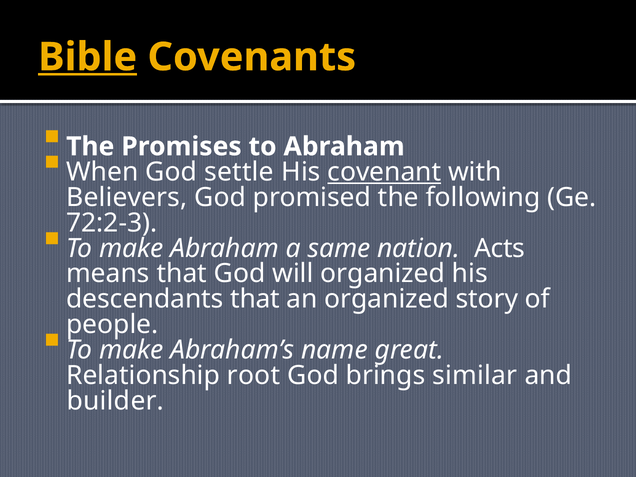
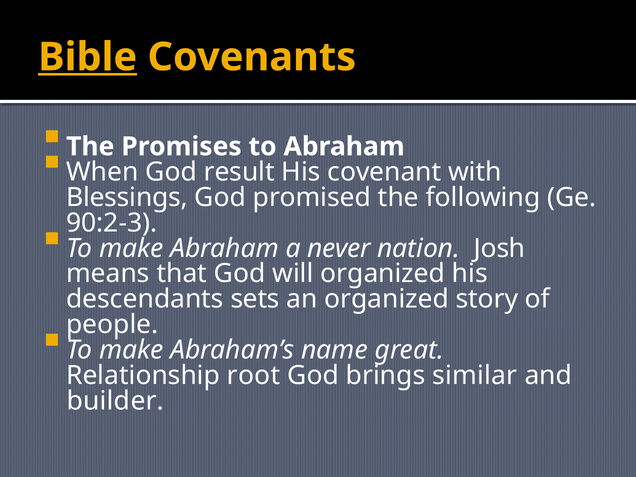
settle: settle -> result (239, 172)
covenant underline: present -> none (384, 172)
Believers: Believers -> Blessings (127, 197)
72:2-3: 72:2-3 -> 90:2-3 (112, 223)
same: same -> never (339, 248)
Acts: Acts -> Josh (500, 248)
descendants that: that -> sets (255, 299)
